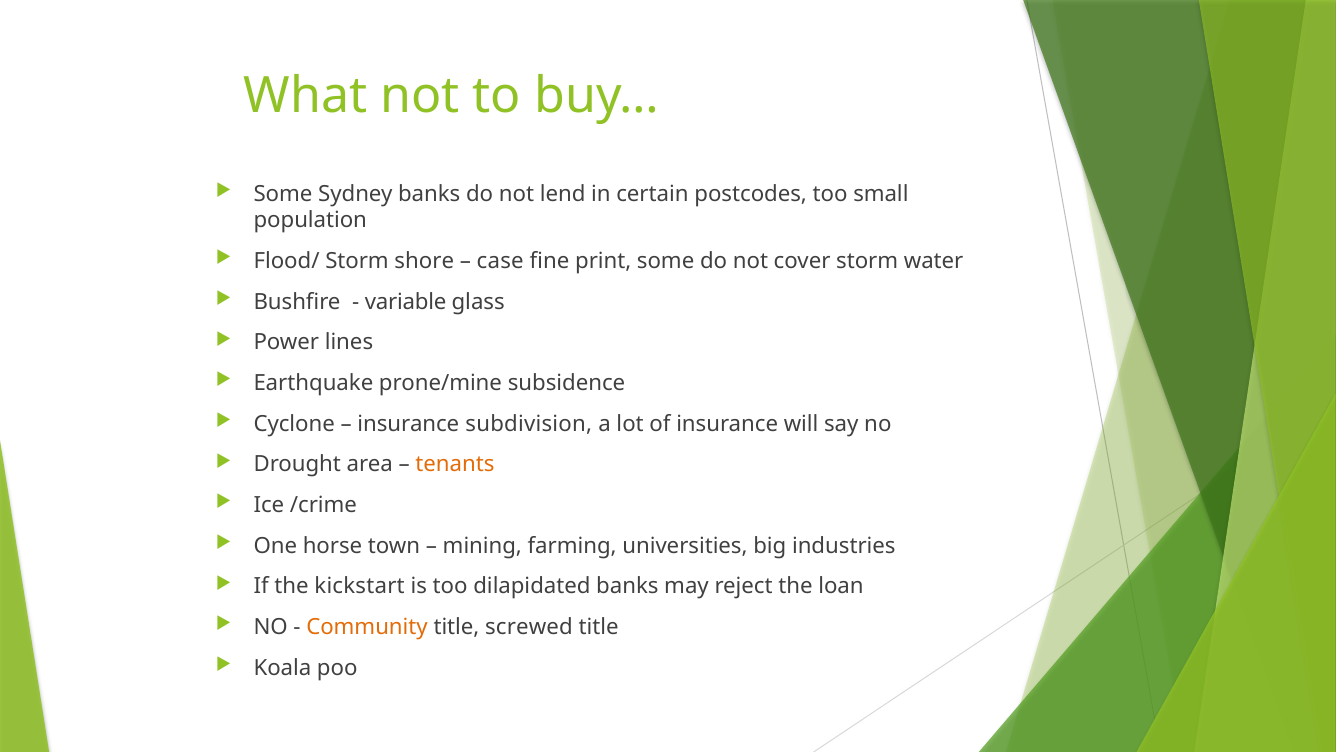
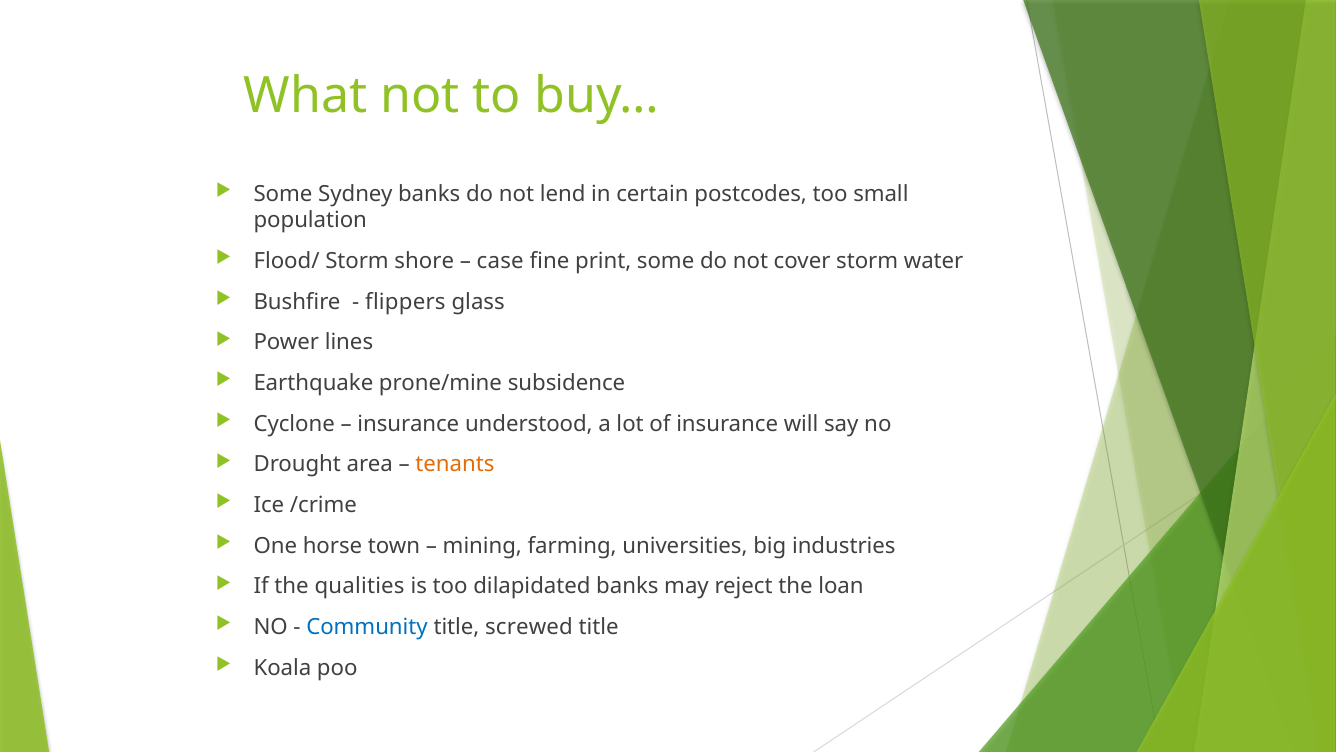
variable: variable -> flippers (405, 302)
subdivision: subdivision -> understood (529, 424)
kickstart: kickstart -> qualities (360, 586)
Community colour: orange -> blue (367, 627)
